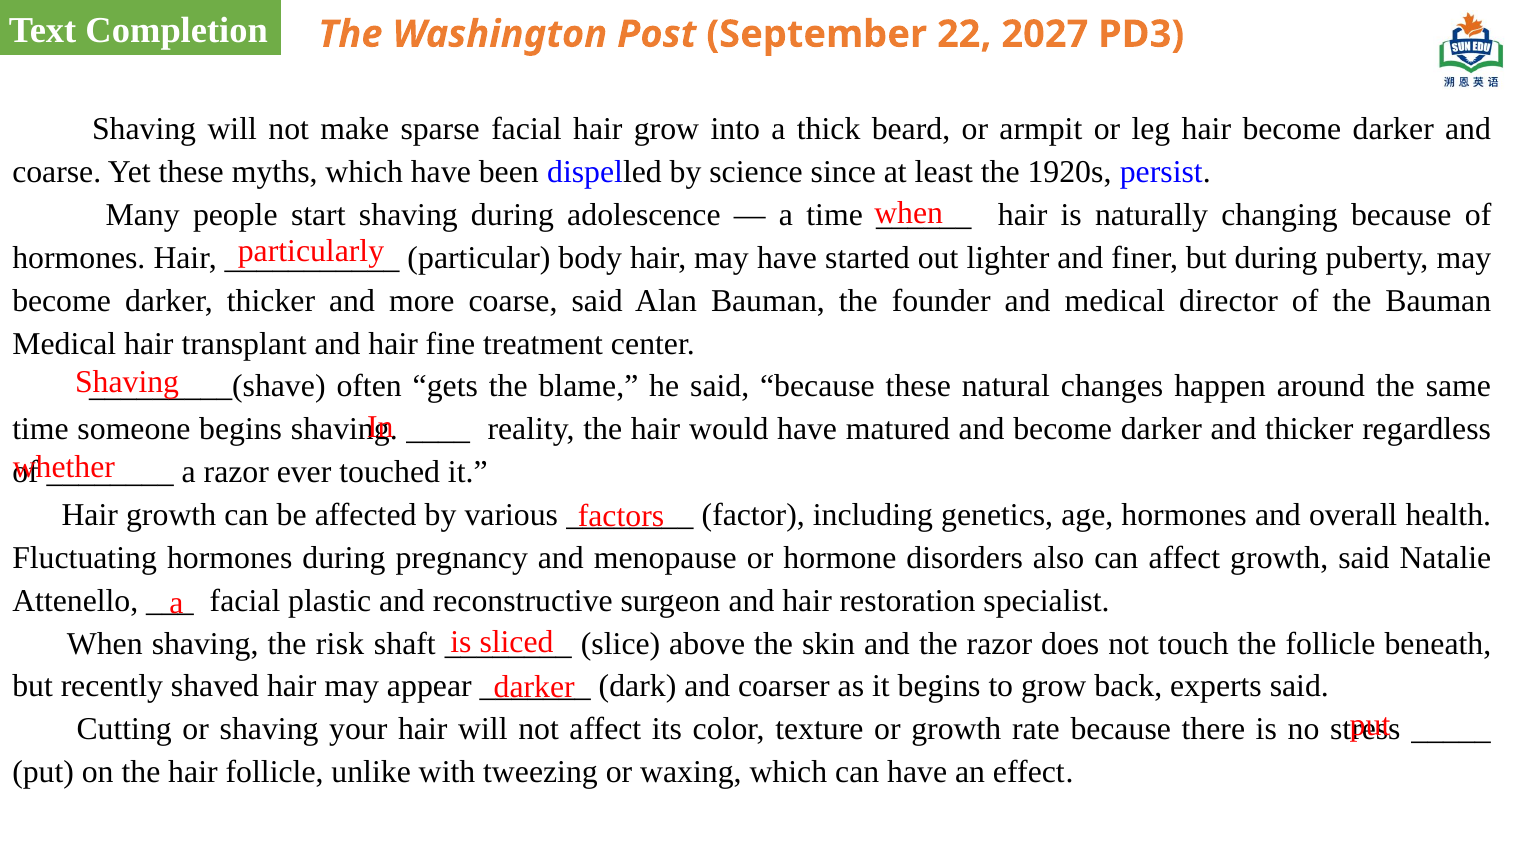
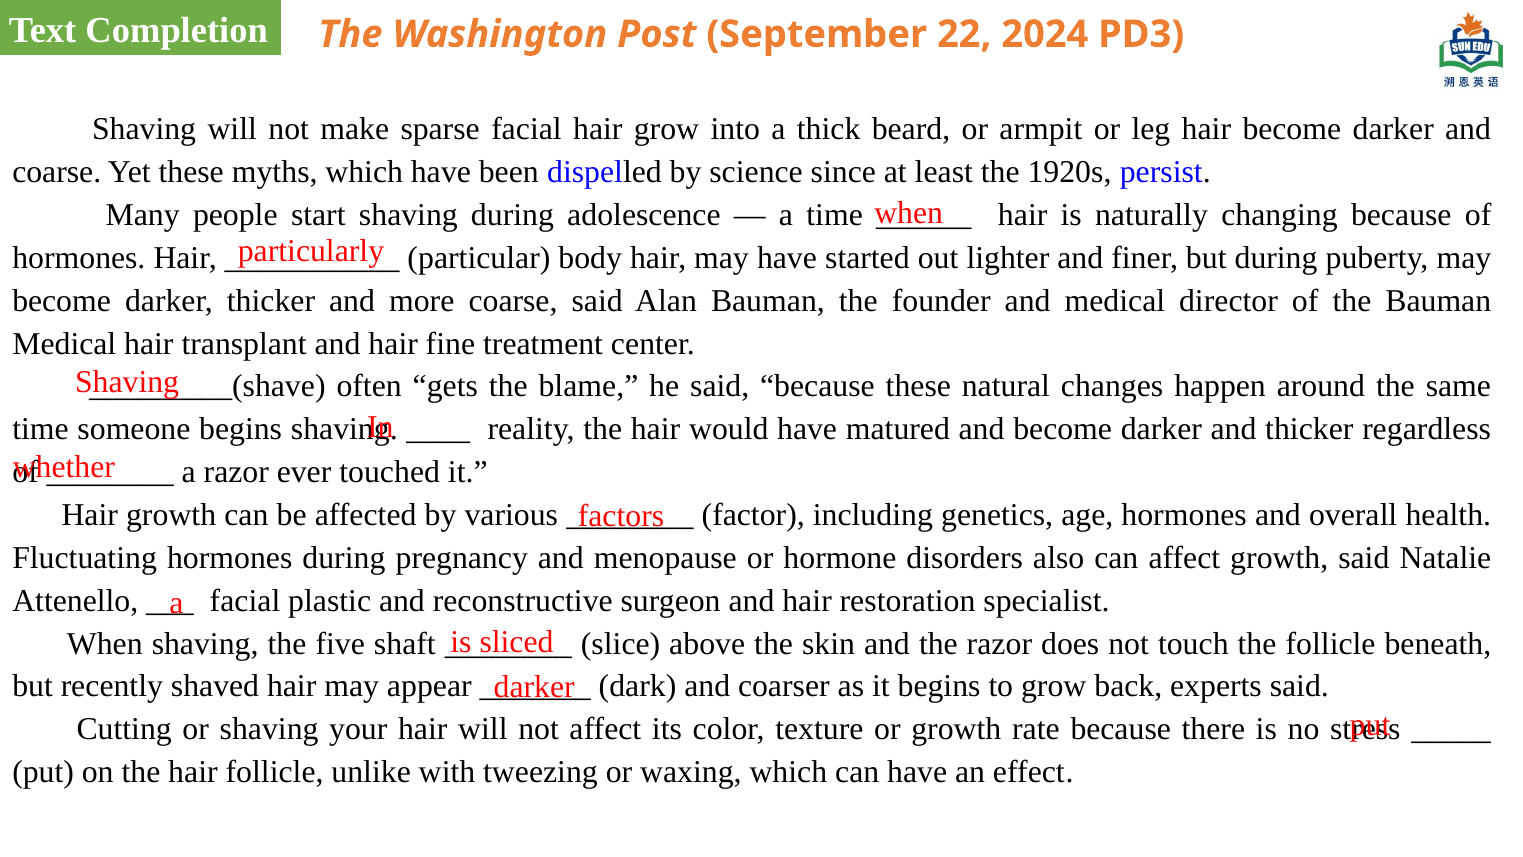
2027: 2027 -> 2024 (1045, 34)
risk: risk -> five (340, 643)
